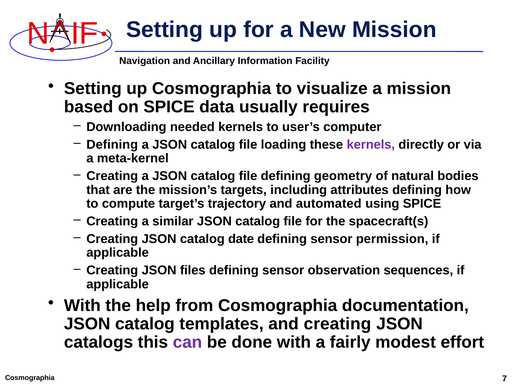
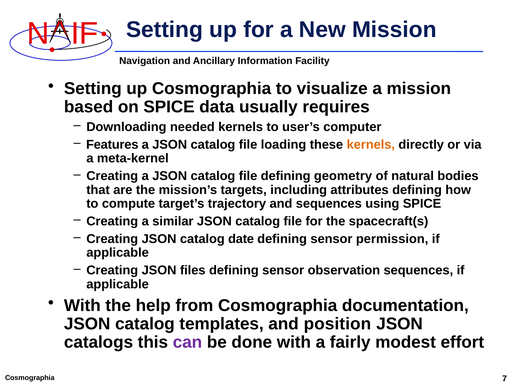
Defining: Defining -> Features (112, 145)
kernels colour: purple -> orange (371, 145)
and automated: automated -> sequences (329, 204)
and creating: creating -> position (337, 324)
